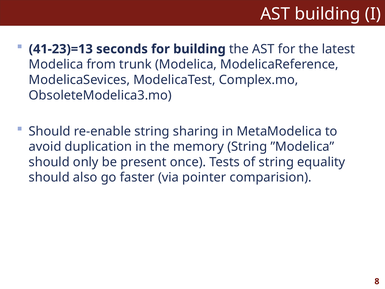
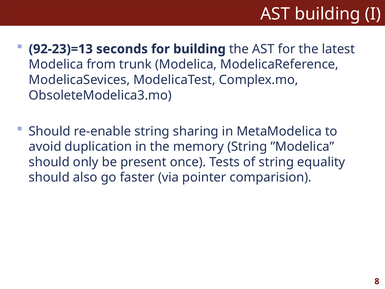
41-23)=13: 41-23)=13 -> 92-23)=13 (61, 49)
